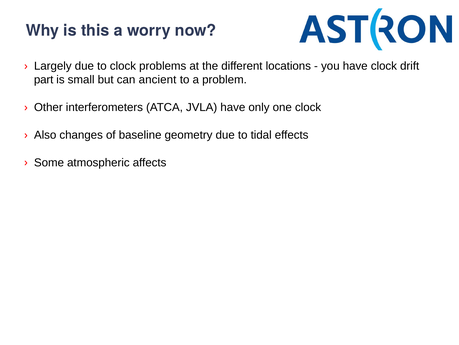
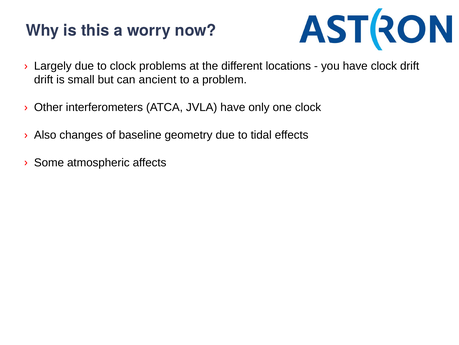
part: part -> drift (44, 80)
